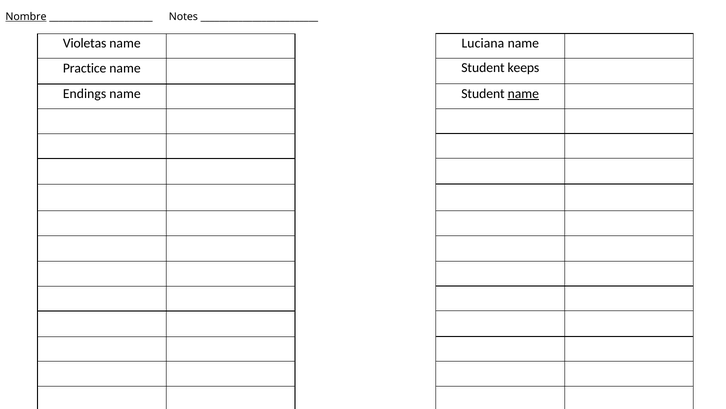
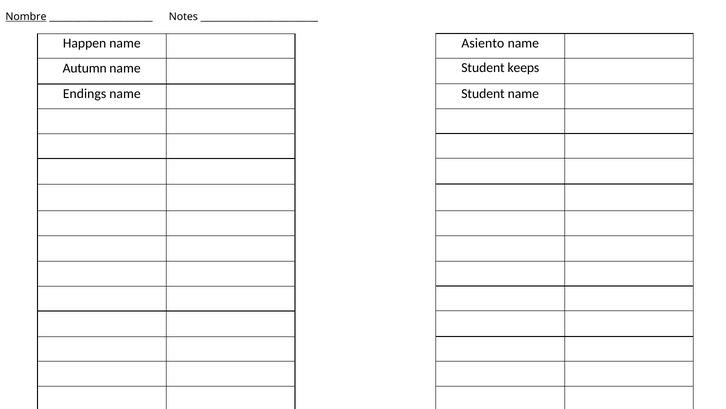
Luciana: Luciana -> Asiento (483, 43)
Violetas: Violetas -> Happen (85, 43)
Practice: Practice -> Autumn (85, 68)
name underline: present -> none (523, 93)
